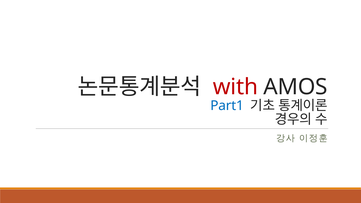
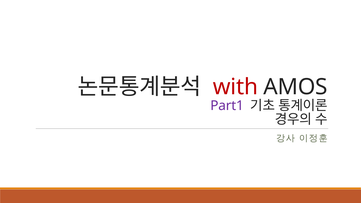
Part1 colour: blue -> purple (227, 106)
